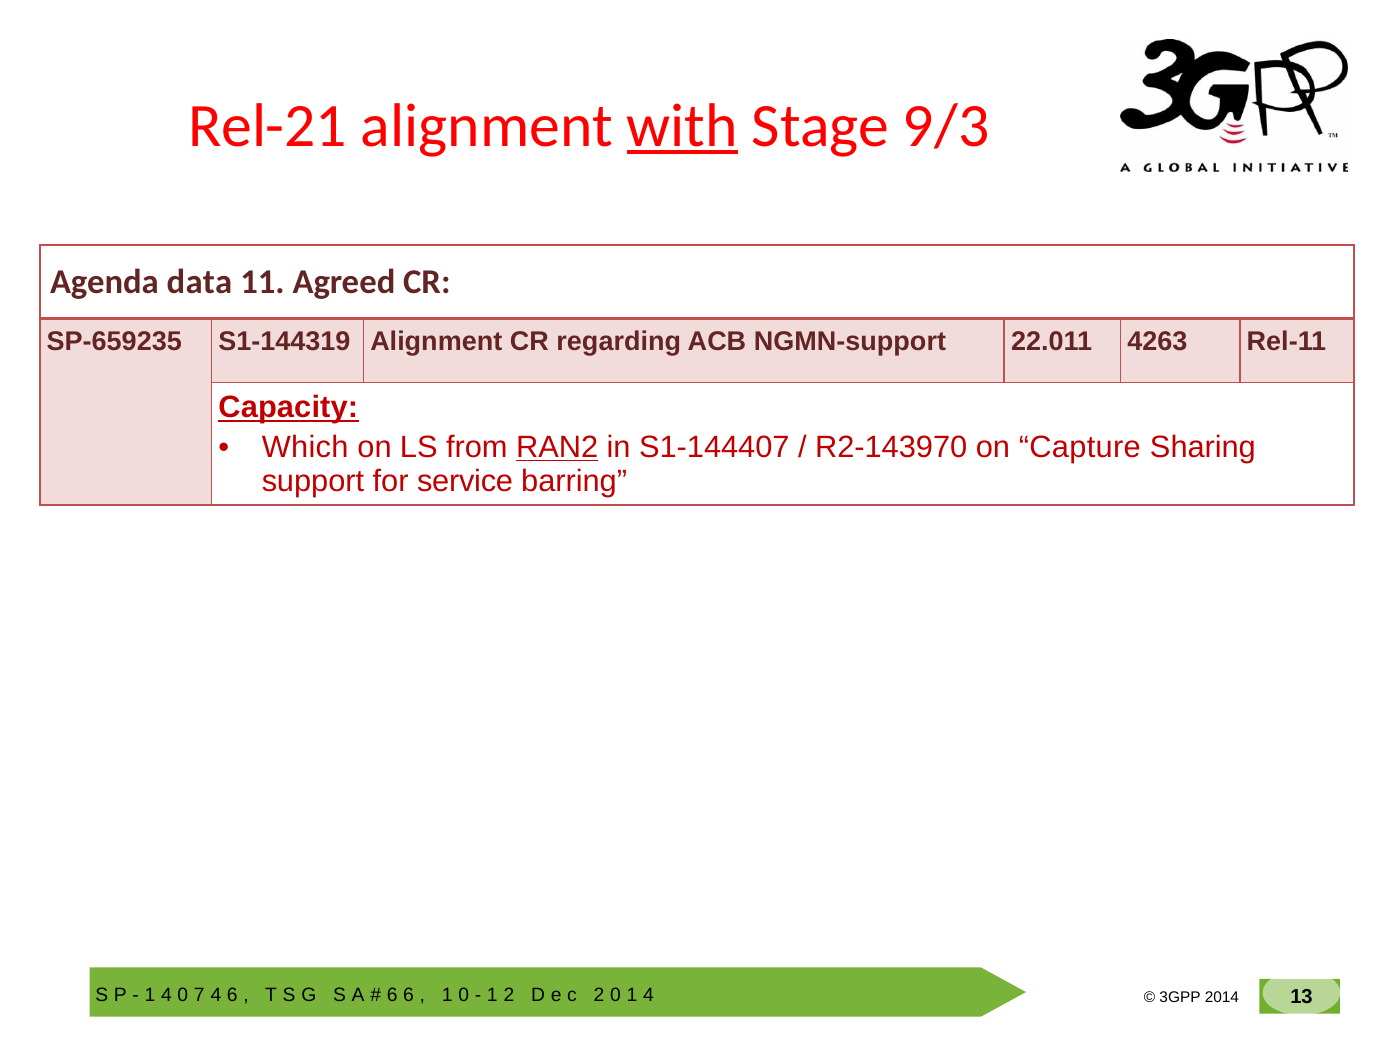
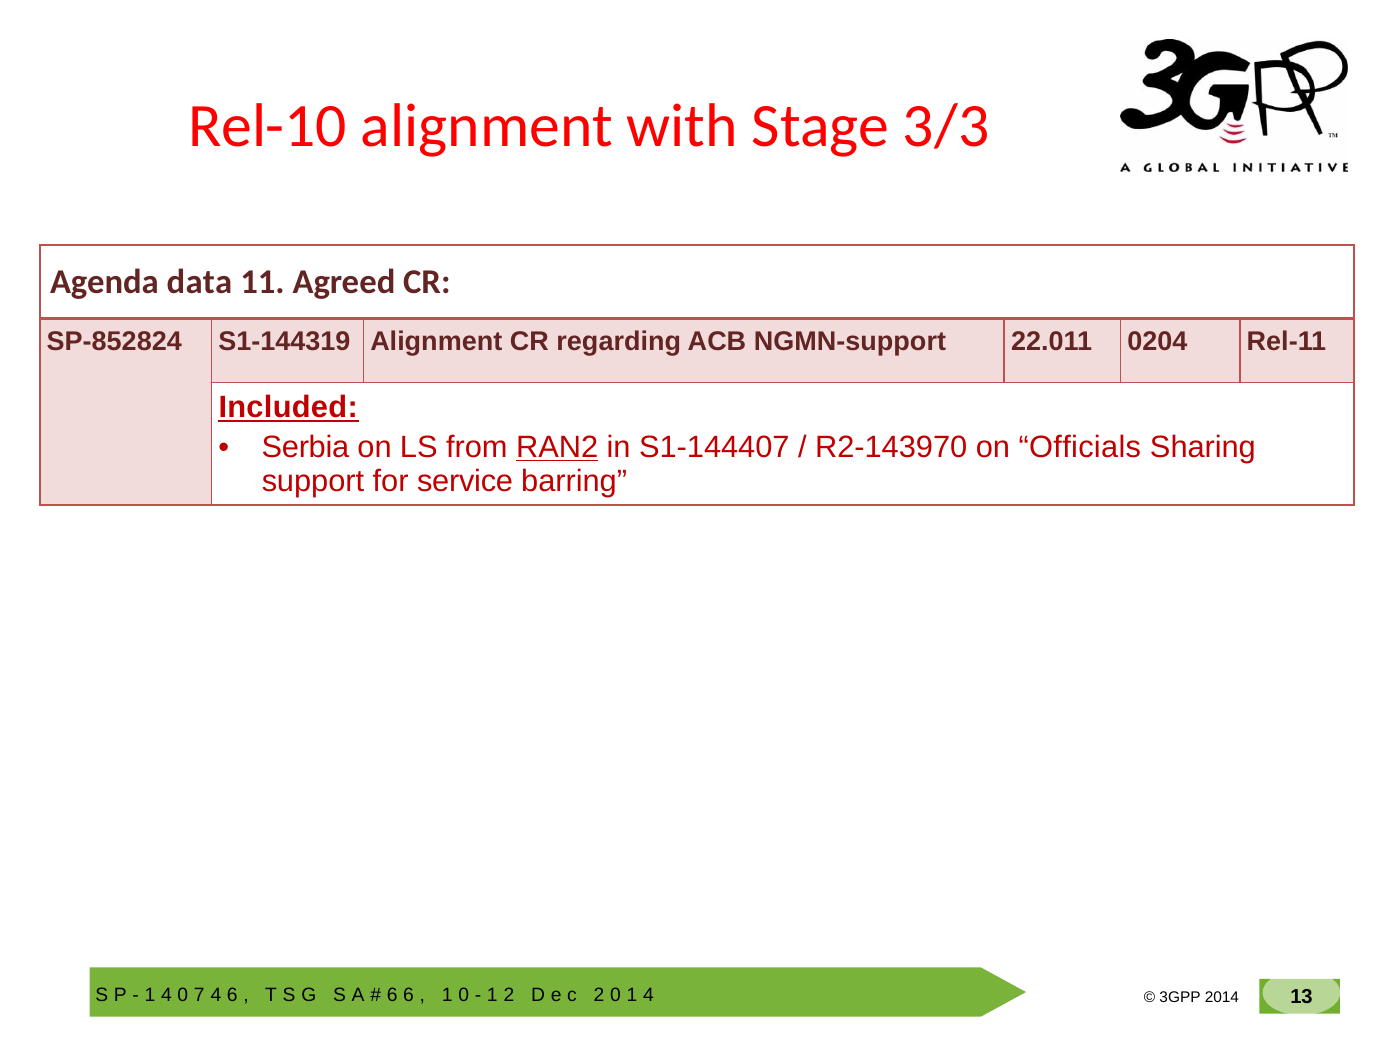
Rel-21: Rel-21 -> Rel-10 (268, 126)
with underline: present -> none (682, 126)
9/3: 9/3 -> 3/3 (946, 126)
SP-659235: SP-659235 -> SP-852824 (114, 341)
4263: 4263 -> 0204 (1157, 341)
Capacity: Capacity -> Included (288, 407)
Which: Which -> Serbia (305, 447)
Capture: Capture -> Officials (1080, 447)
